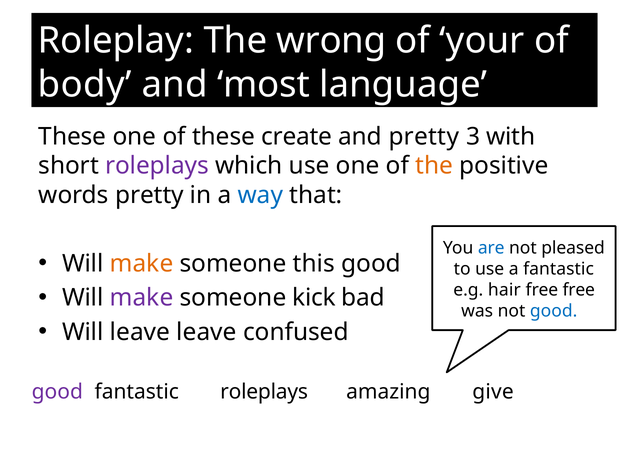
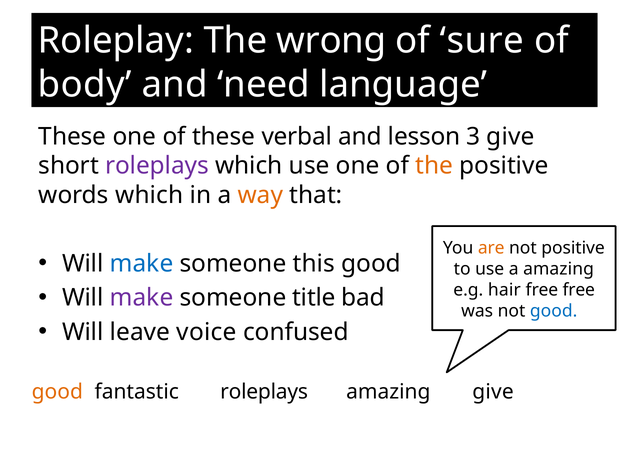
your: your -> sure (482, 41)
most: most -> need (263, 85)
create: create -> verbal (297, 136)
and pretty: pretty -> lesson (424, 136)
3 with: with -> give (511, 136)
words pretty: pretty -> which (149, 195)
way colour: blue -> orange (260, 195)
are colour: blue -> orange (491, 248)
not pleased: pleased -> positive (573, 248)
make colour: orange -> blue (142, 263)
a fantastic: fantastic -> amazing (559, 269)
kick: kick -> title (314, 298)
leave leave: leave -> voice (206, 332)
good colour: purple -> orange (57, 392)
